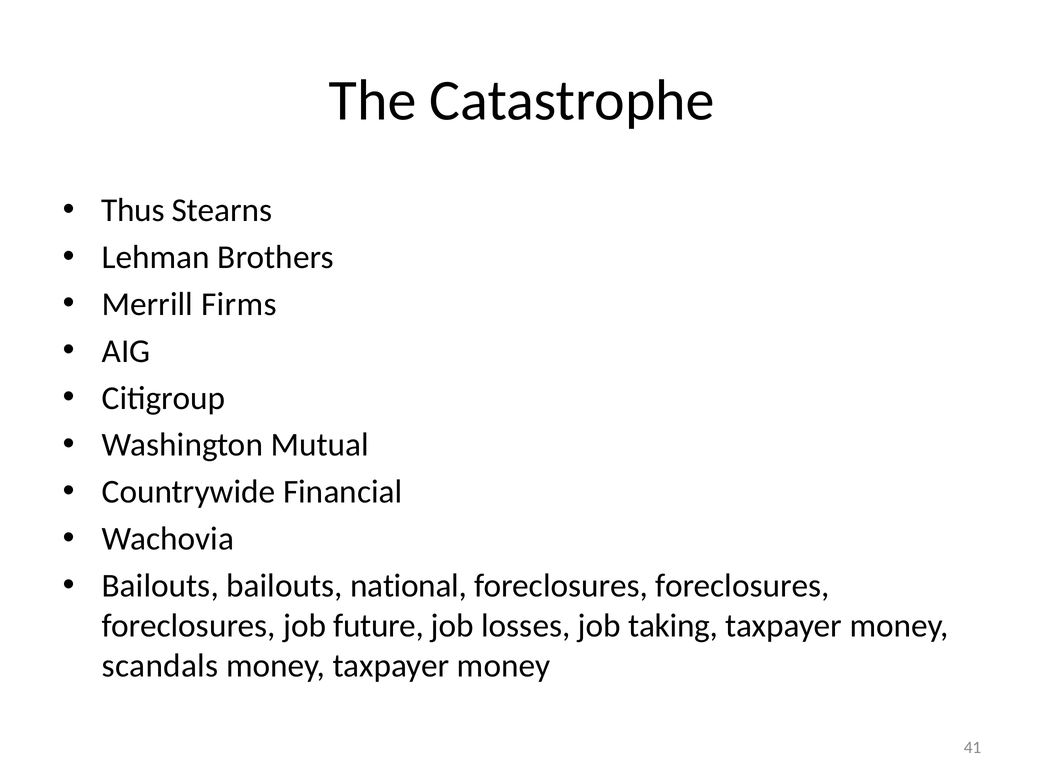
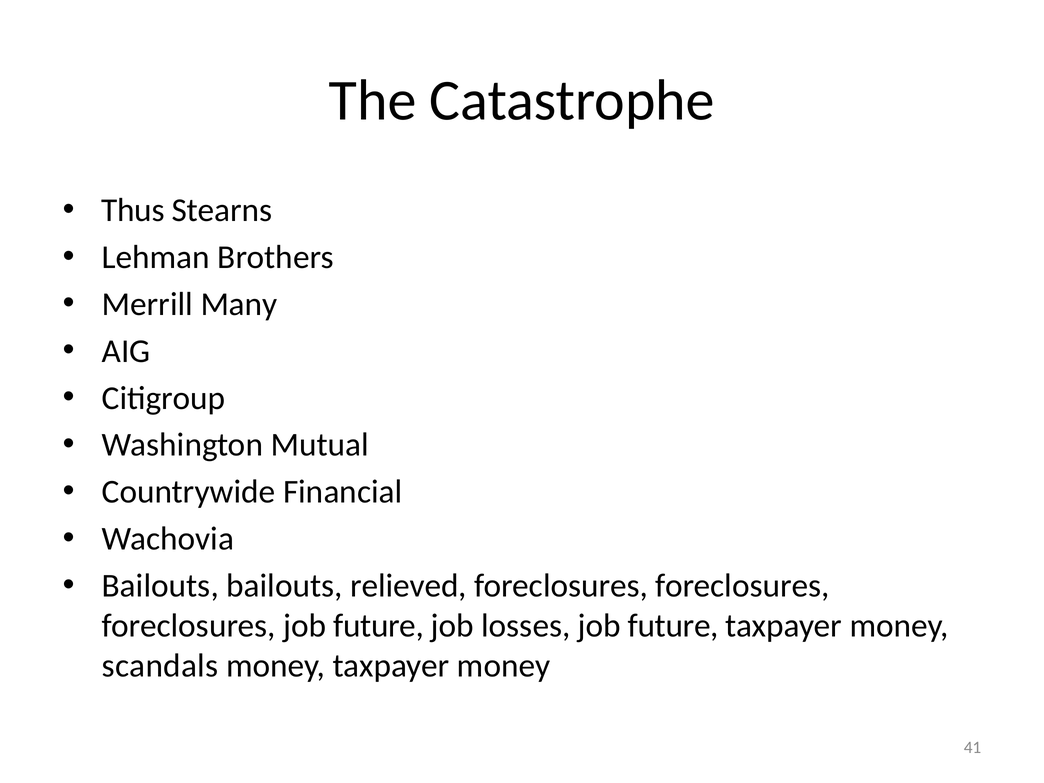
Firms: Firms -> Many (239, 304)
national: national -> relieved (408, 586)
losses job taking: taking -> future (673, 626)
